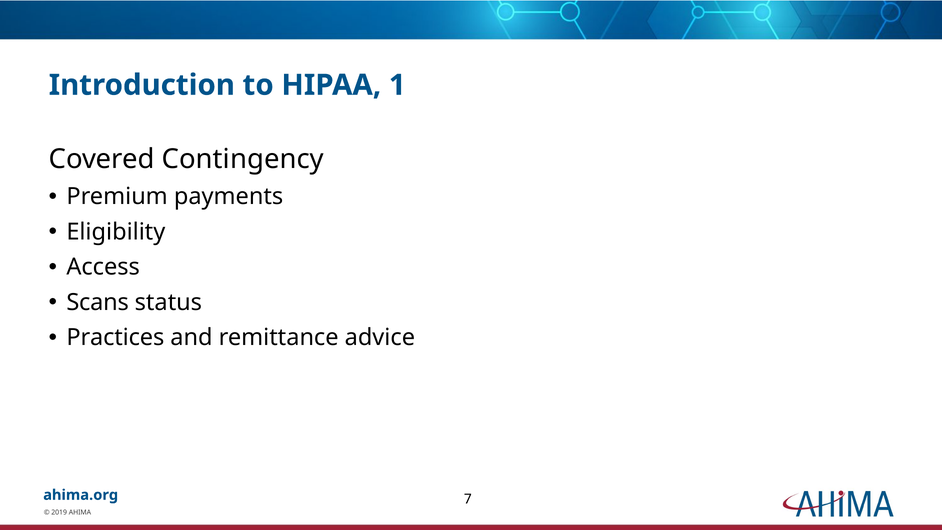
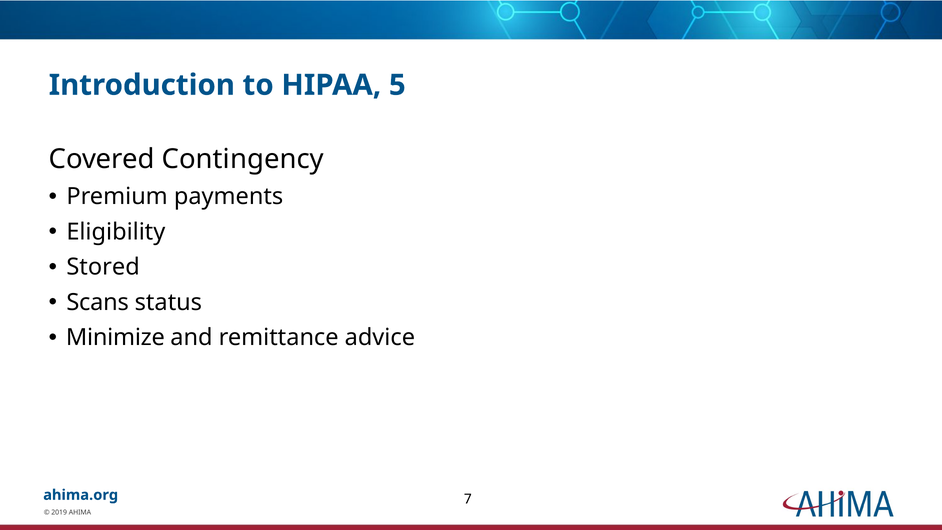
1: 1 -> 5 (397, 85)
Access: Access -> Stored (103, 267)
Practices: Practices -> Minimize (115, 338)
